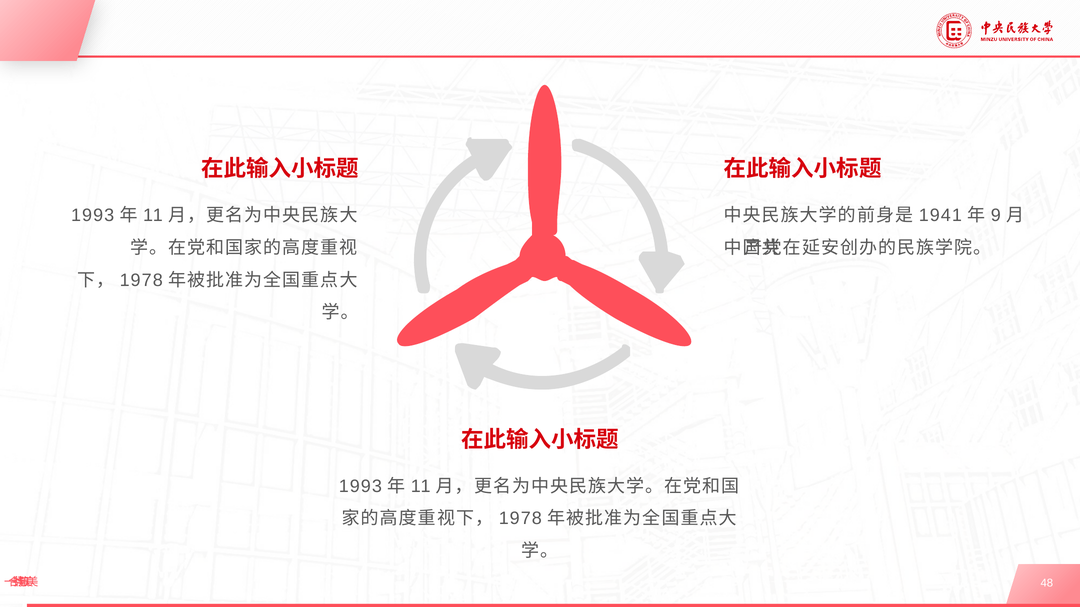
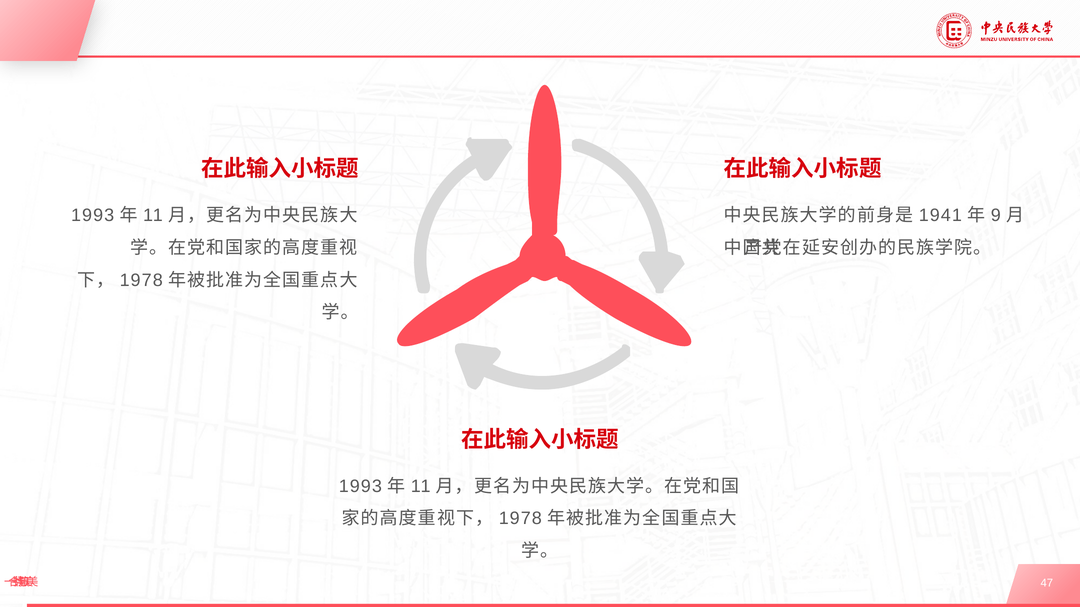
48: 48 -> 47 (1047, 584)
